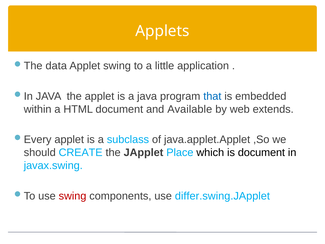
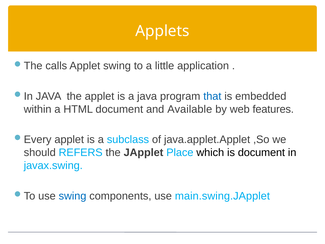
data: data -> calls (56, 66)
extends: extends -> features (273, 109)
CREATE: CREATE -> REFERS (81, 152)
swing colour: red -> blue (73, 196)
differ.swing.JApplet: differ.swing.JApplet -> main.swing.JApplet (222, 196)
